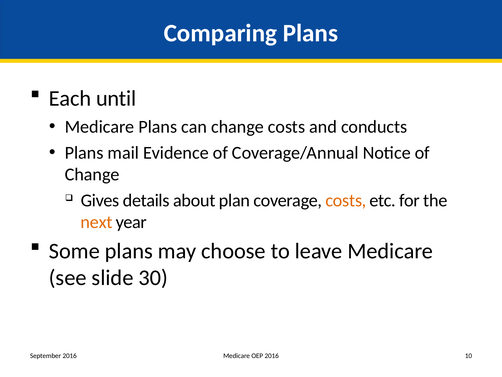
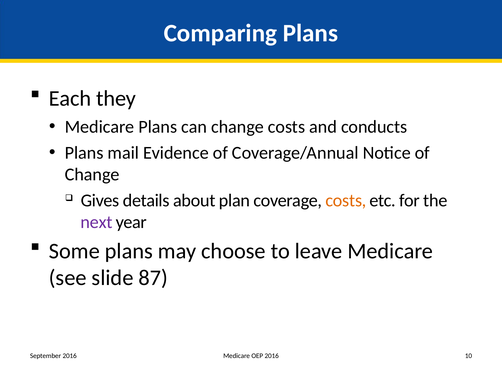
until: until -> they (116, 98)
next colour: orange -> purple (96, 222)
30: 30 -> 87 (153, 277)
